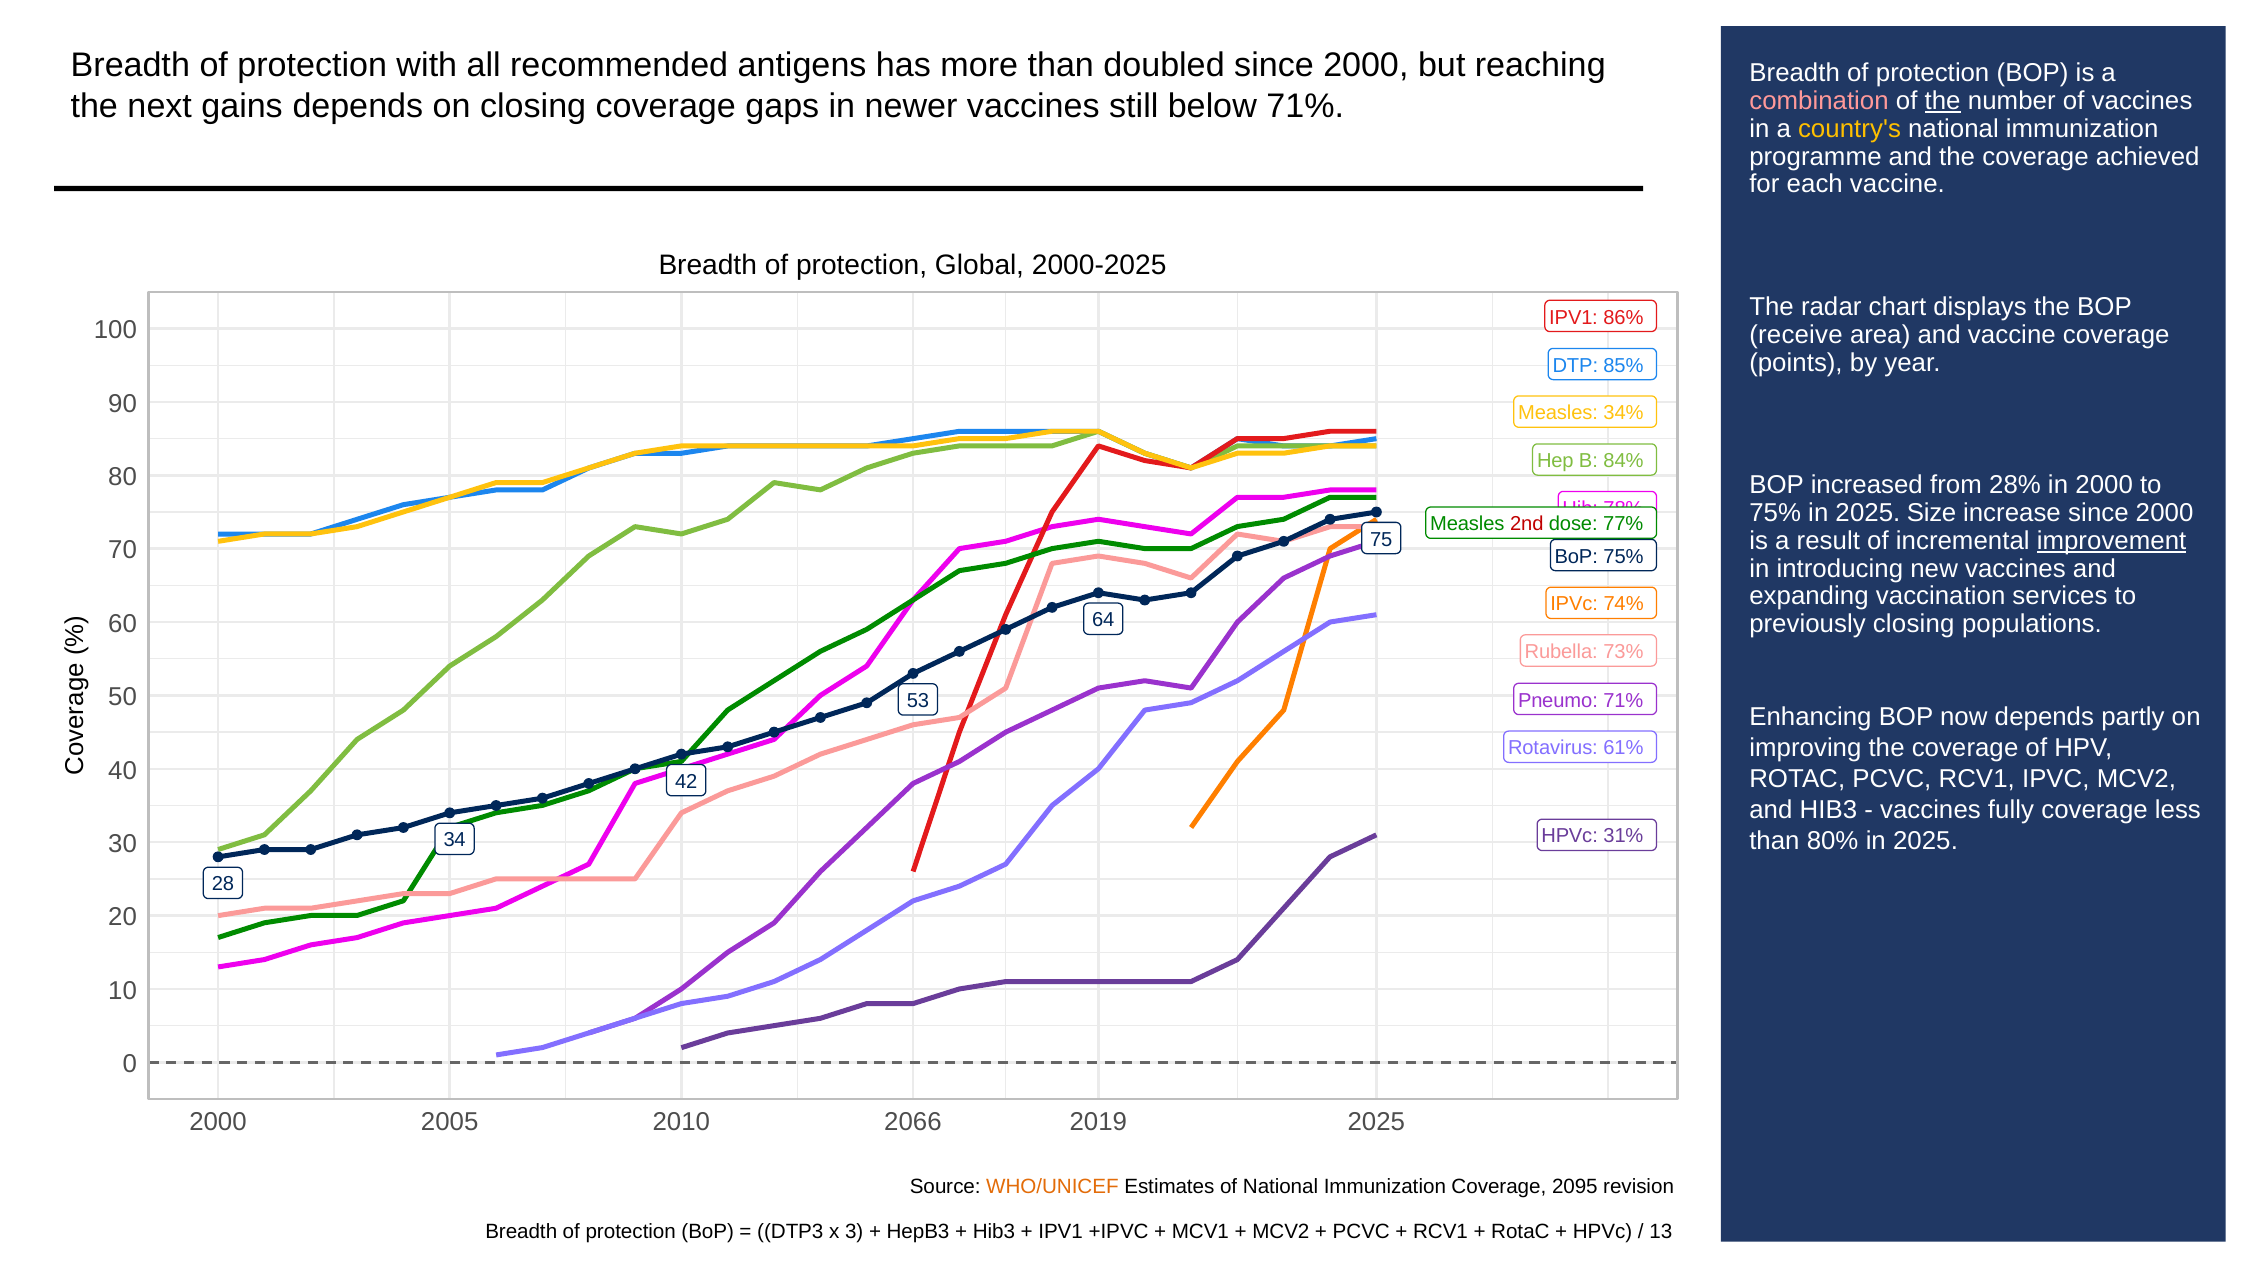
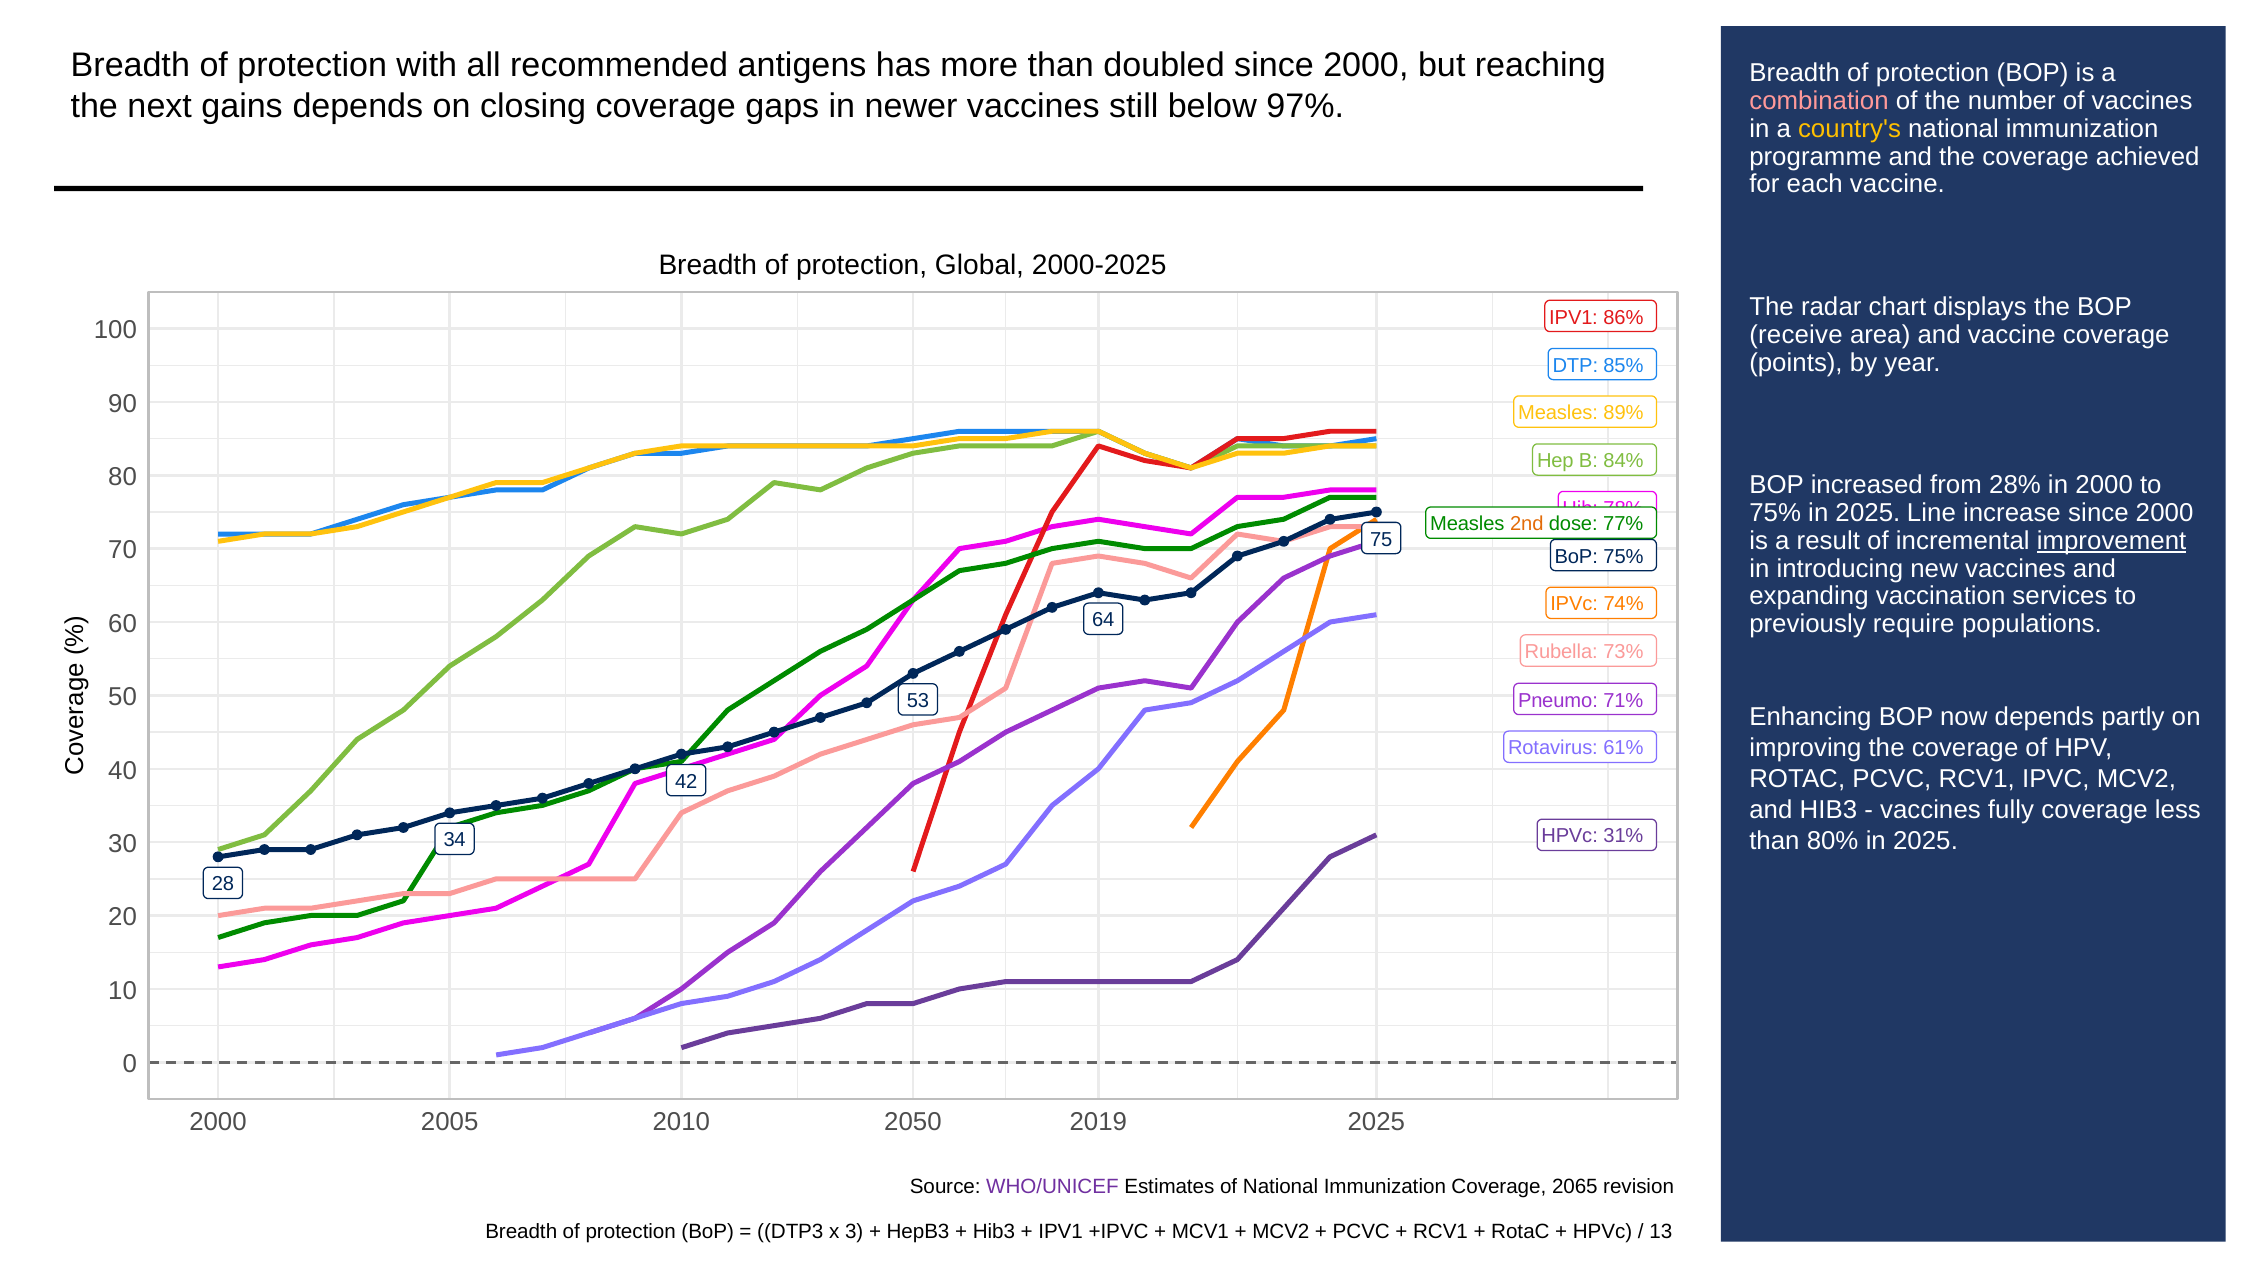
the underline: present -> none (1943, 101)
below 71%: 71% -> 97% (1305, 106)
34%: 34% -> 89% (1623, 413)
Size: Size -> Line (1931, 513)
2nd colour: red -> orange (1527, 524)
previously closing: closing -> require (1914, 624)
2066: 2066 -> 2050 (913, 1122)
WHO/UNICEF colour: orange -> purple (1052, 1186)
2095: 2095 -> 2065 (1575, 1186)
